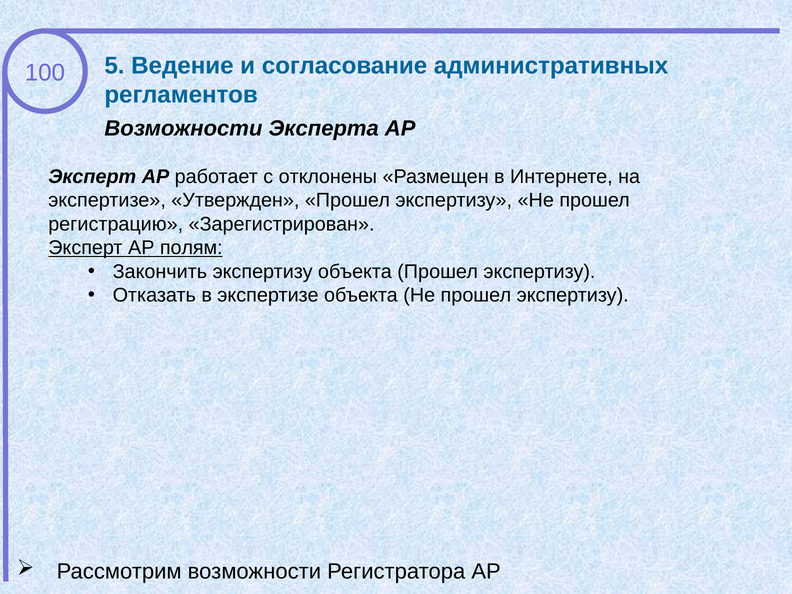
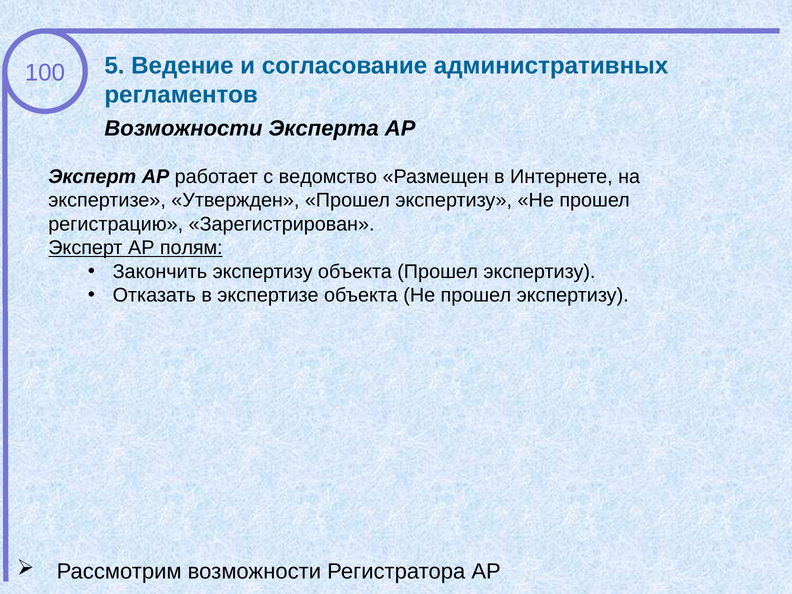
отклонены: отклонены -> ведомство (328, 177)
